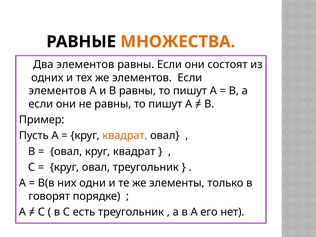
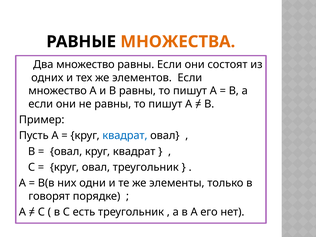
Два элементов: элементов -> множество (85, 65)
элементов: элементов -> множество (58, 91)
квадрат colour: orange -> blue (125, 136)
